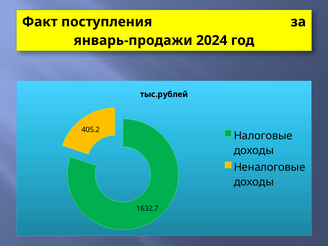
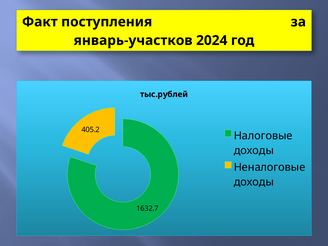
январь-продажи: январь-продажи -> январь-участков (133, 40)
